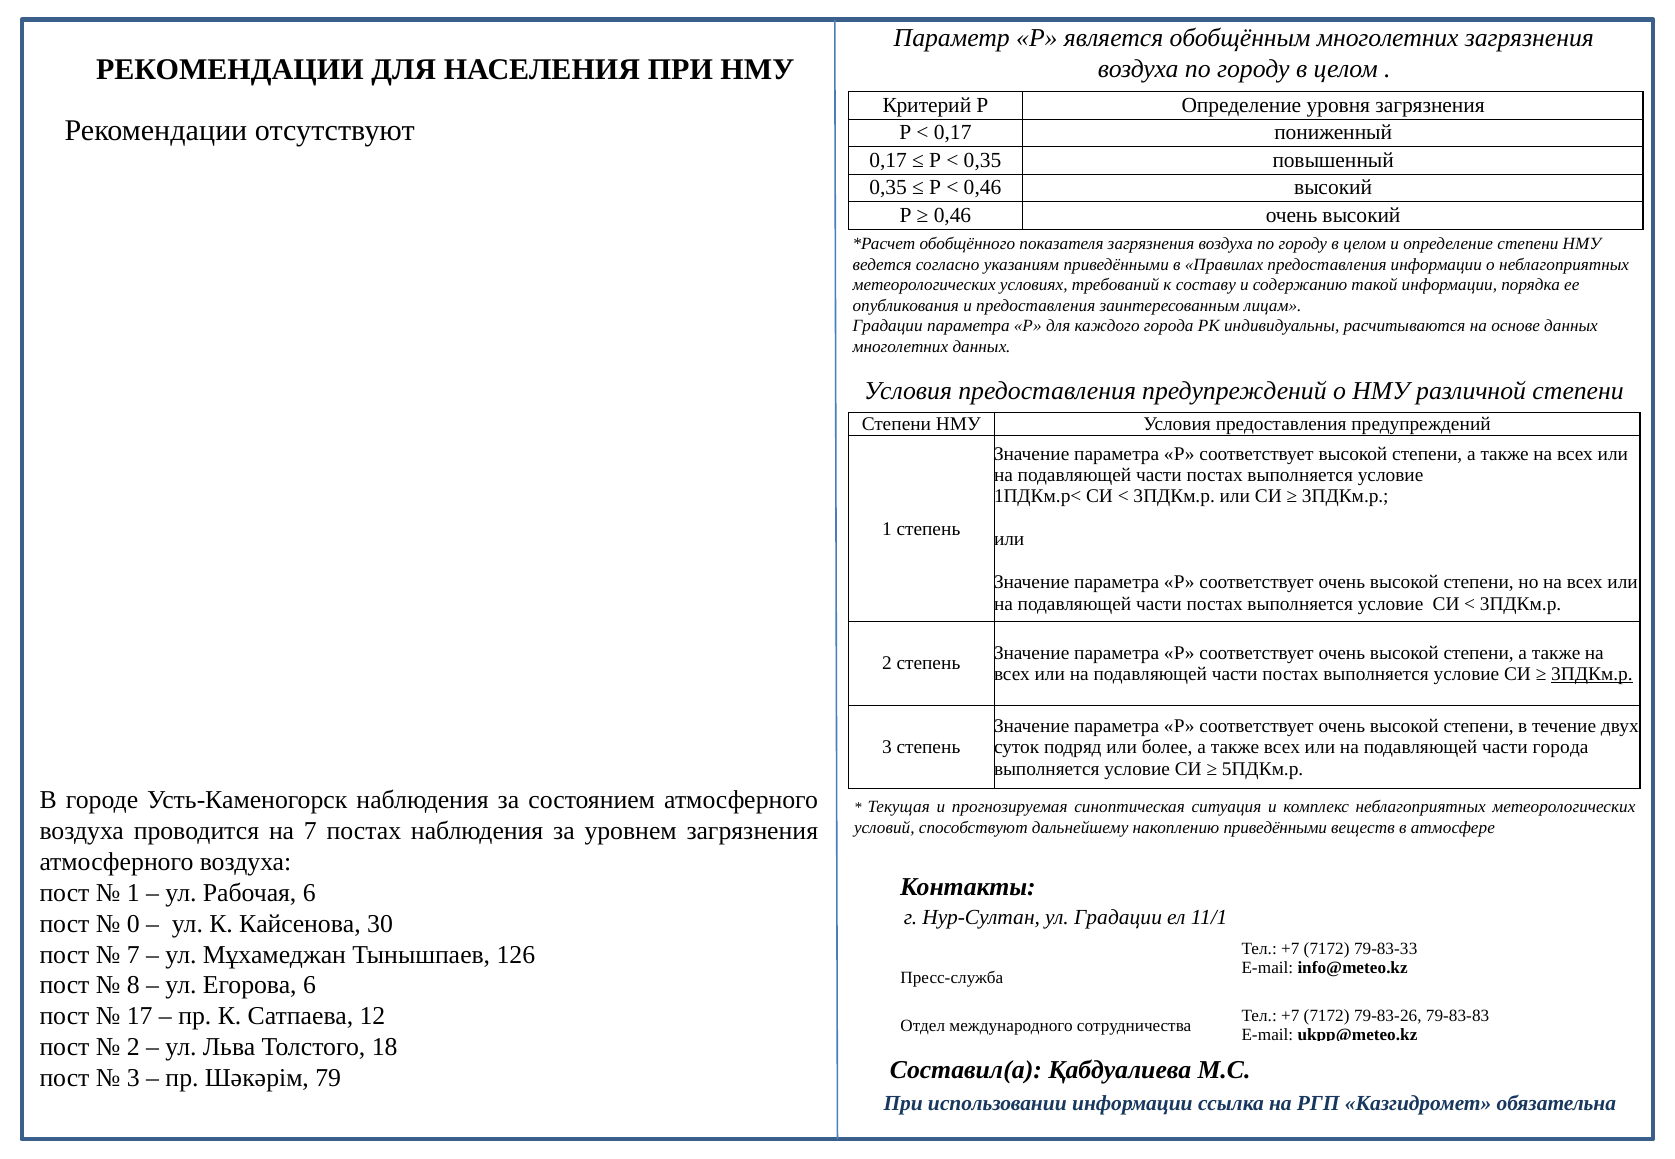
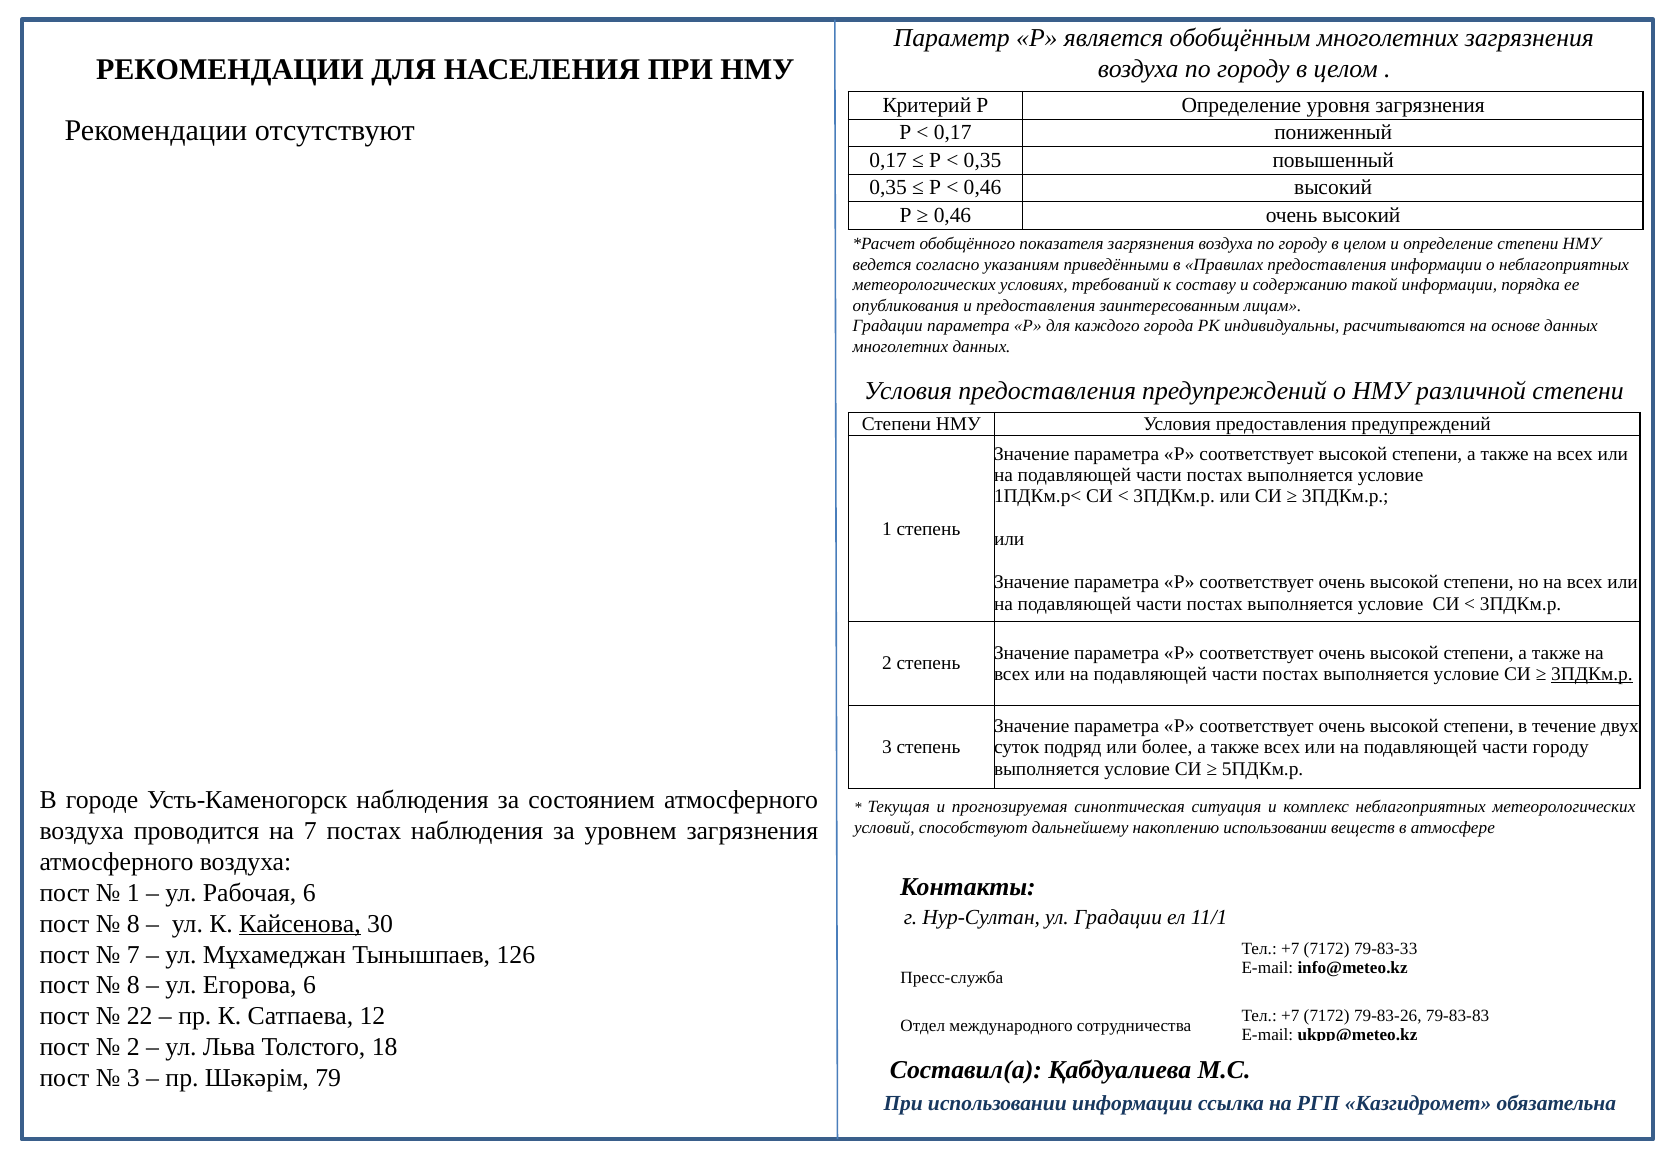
части города: города -> городу (1561, 748)
накоплению приведёнными: приведёнными -> использовании (1275, 828)
0: 0 -> 8 (133, 924)
Кайсенова underline: none -> present (300, 924)
17: 17 -> 22 (140, 1017)
